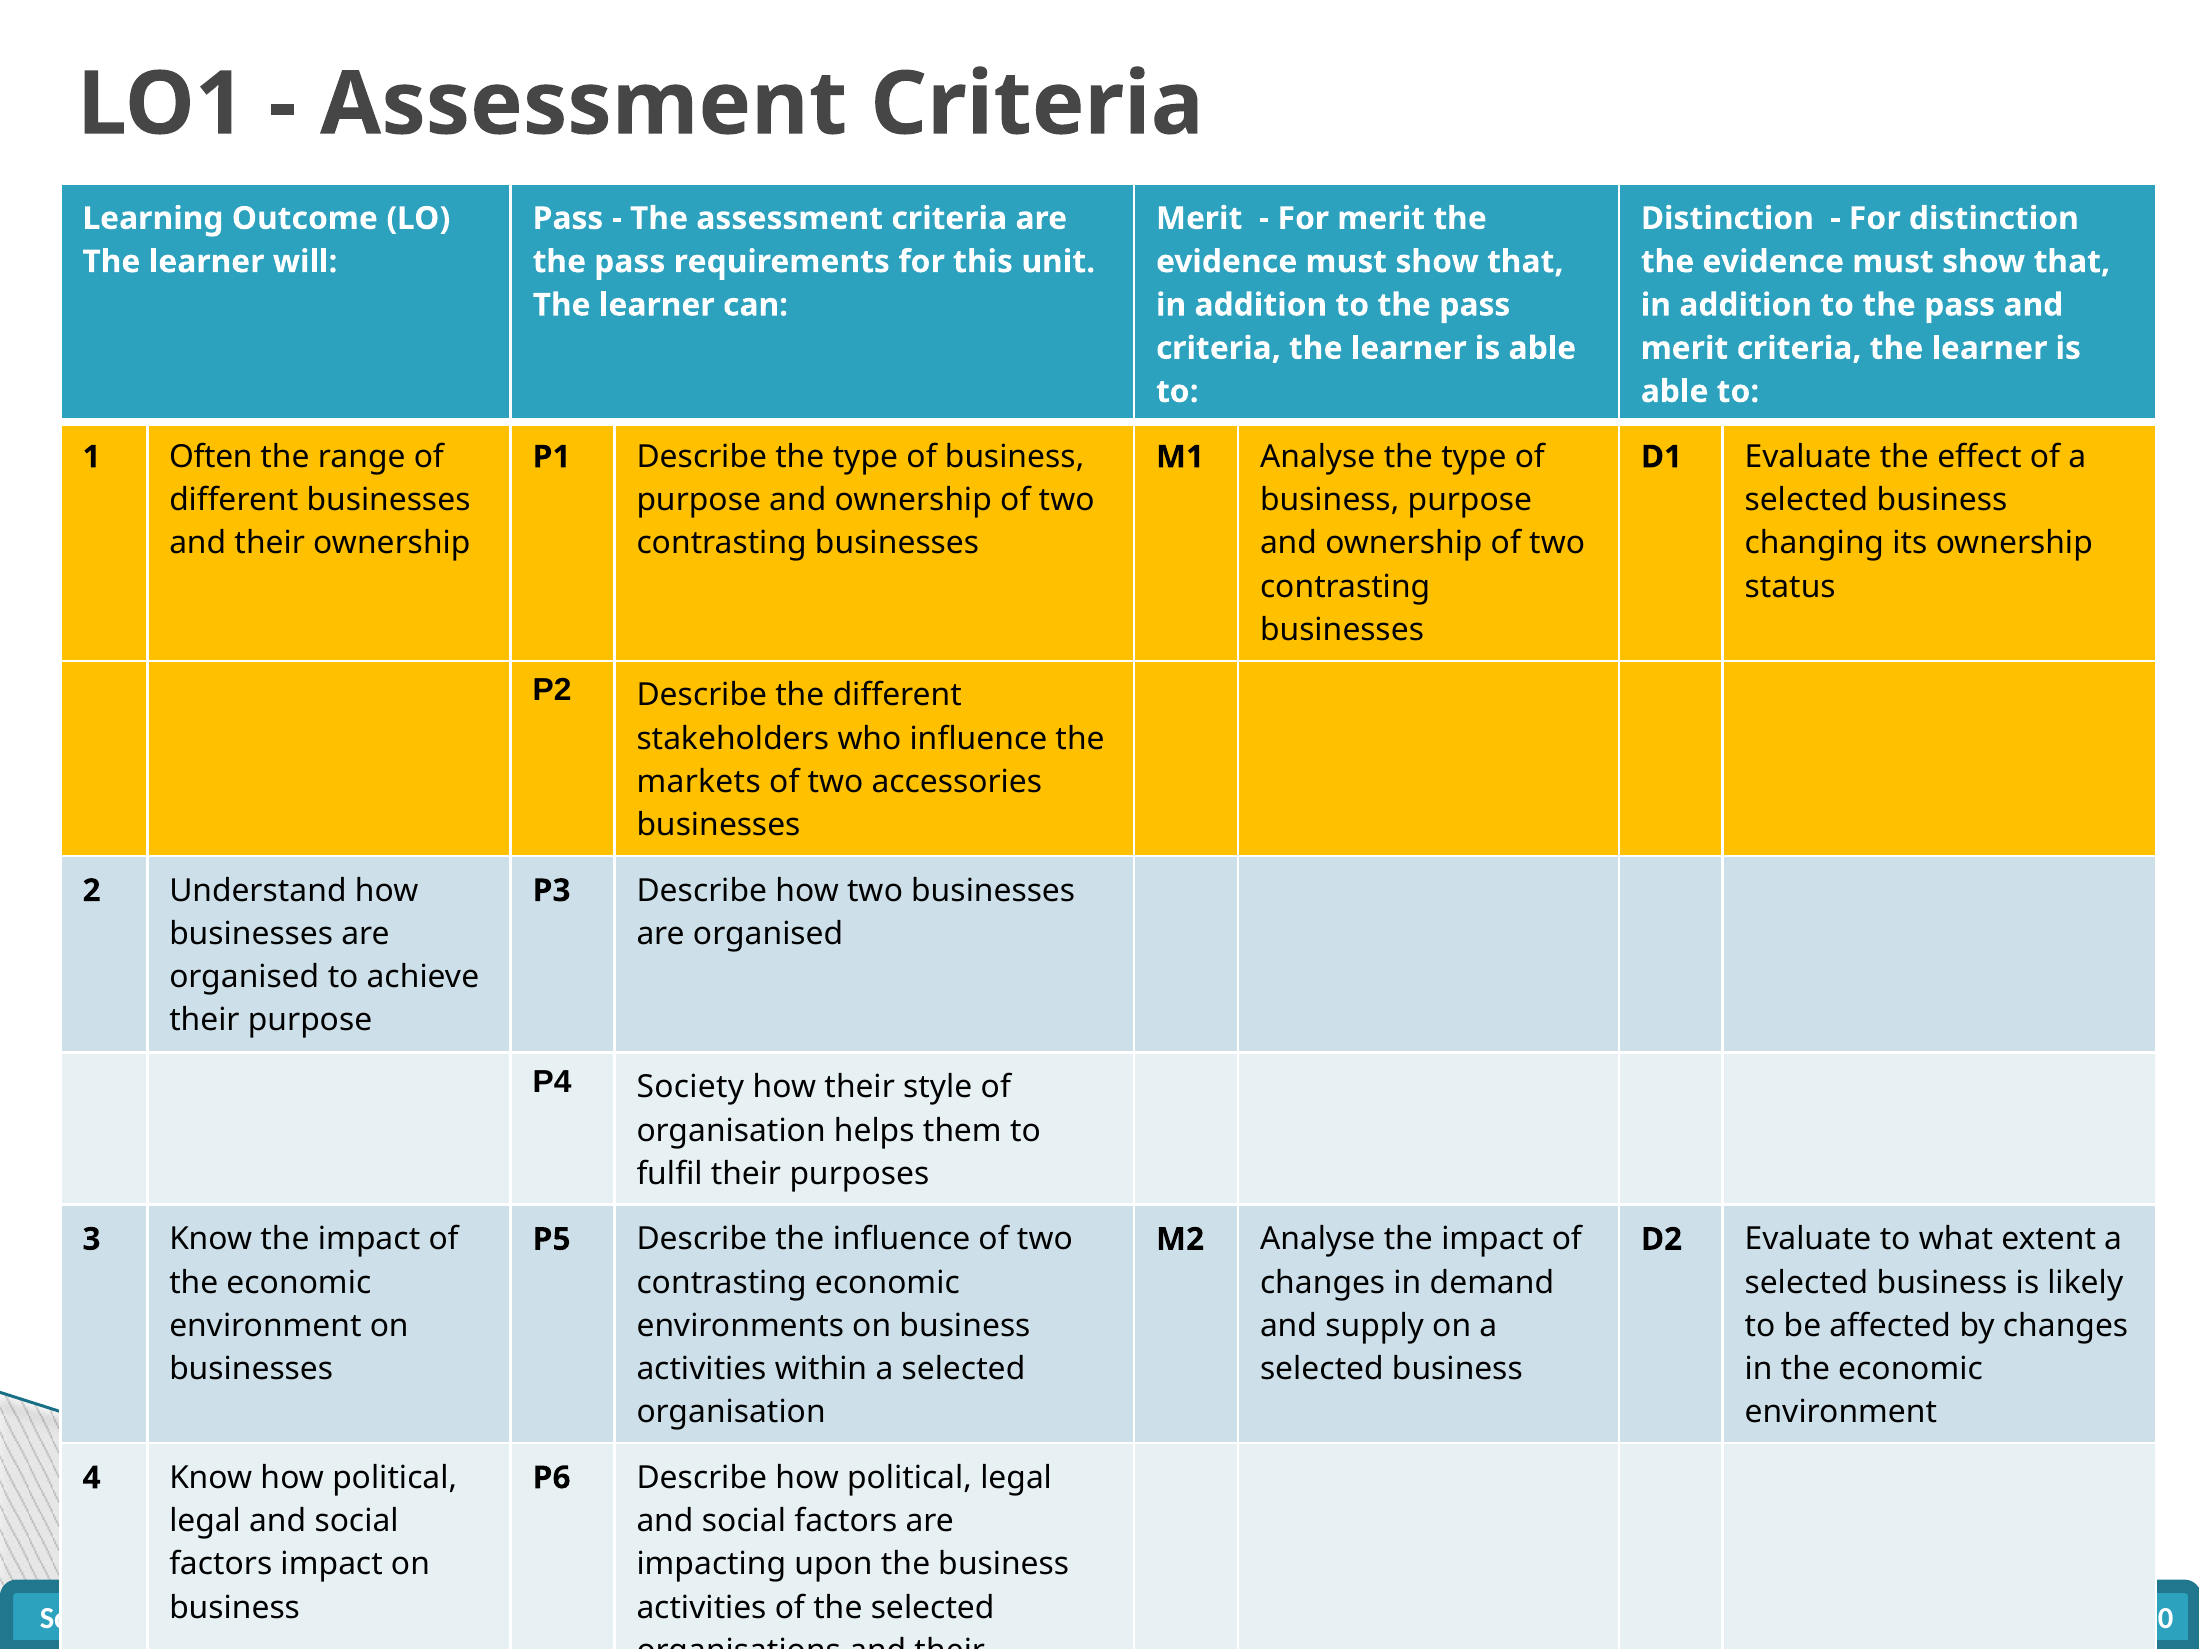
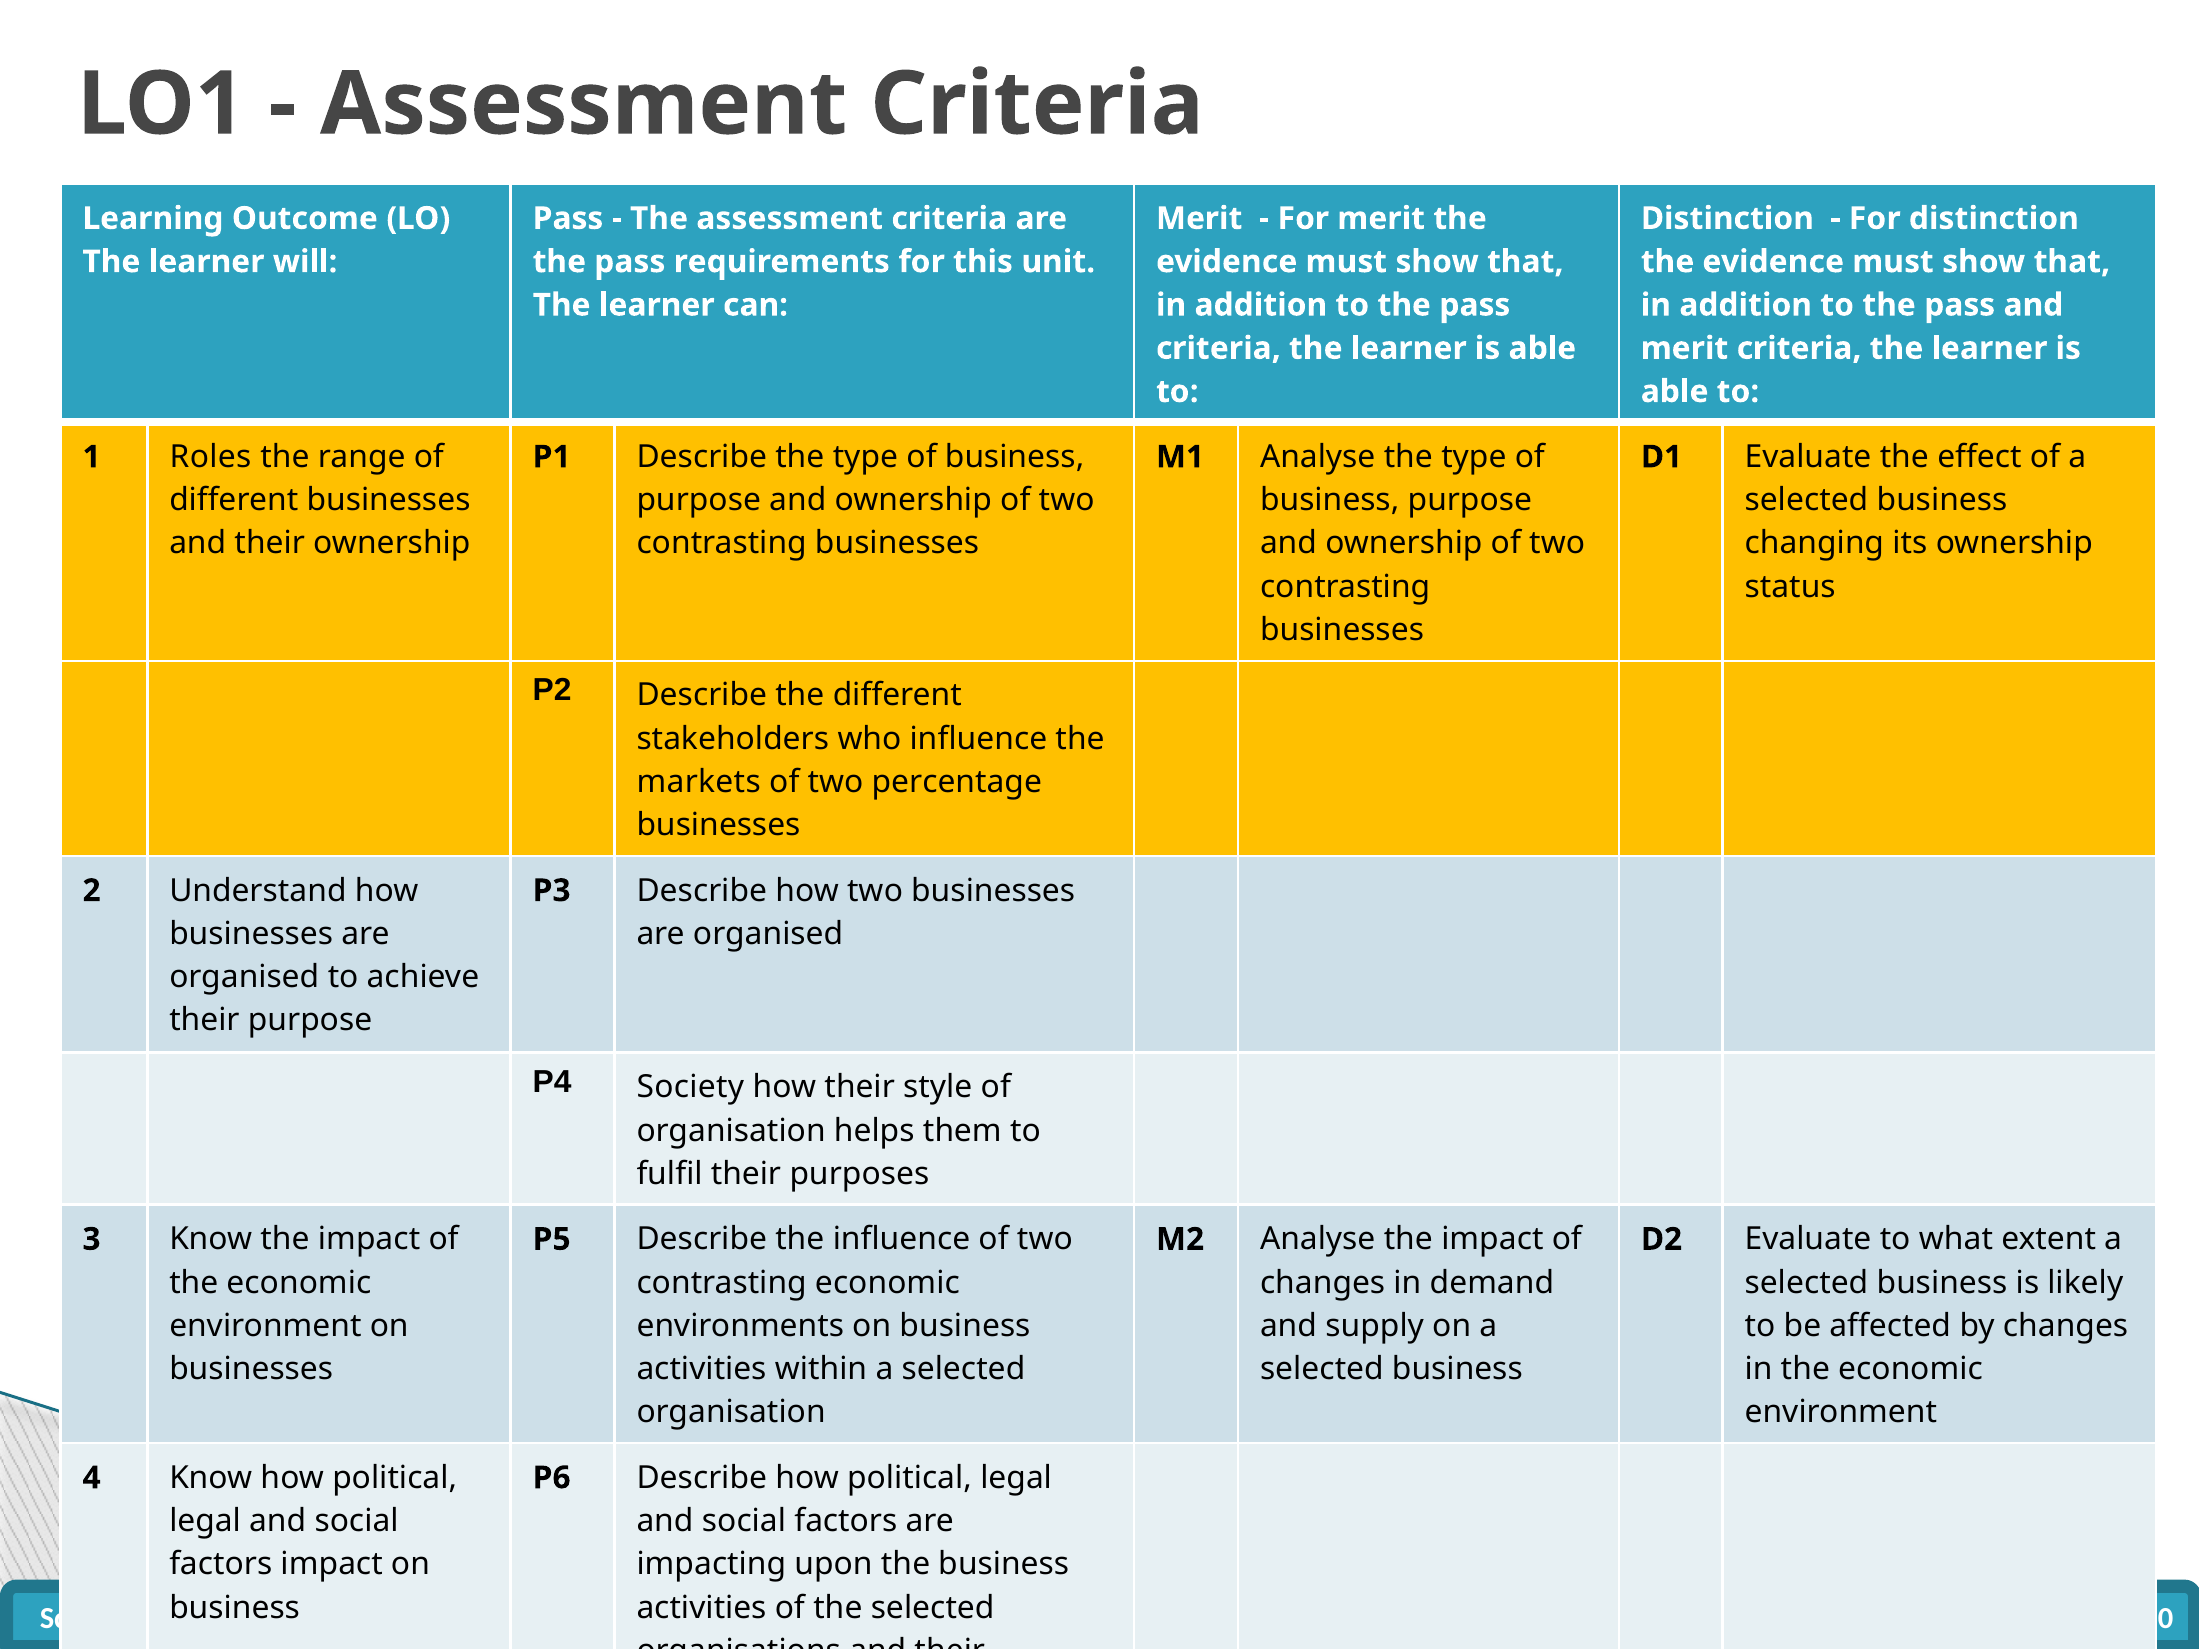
Often: Often -> Roles (211, 457)
accessories: accessories -> percentage (957, 782)
